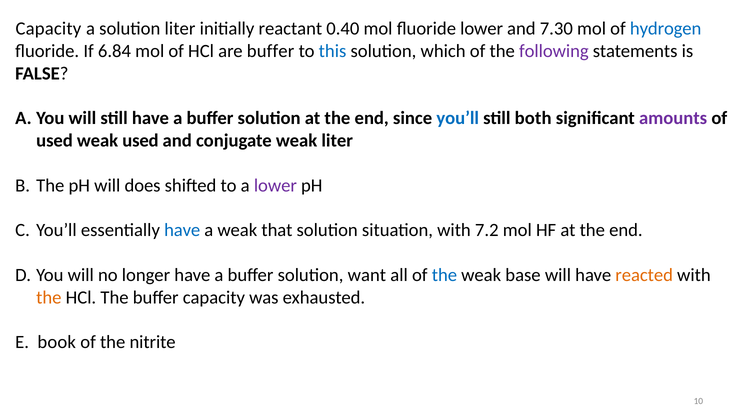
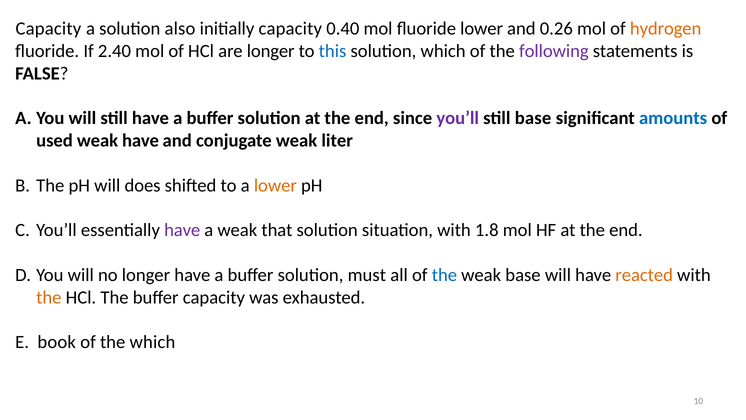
solution liter: liter -> also (180, 29)
initially reactant: reactant -> capacity (290, 29)
7.30: 7.30 -> 0.26 (556, 29)
hydrogen colour: blue -> orange (666, 29)
6.84: 6.84 -> 2.40 (114, 51)
are buffer: buffer -> longer (271, 51)
you’ll colour: blue -> purple (458, 118)
still both: both -> base (533, 118)
amounts colour: purple -> blue (673, 118)
weak used: used -> have (140, 141)
lower colour: purple -> orange (275, 185)
have colour: blue -> purple (182, 230)
7.2: 7.2 -> 1.8 (487, 230)
want: want -> must (367, 275)
the nitrite: nitrite -> which (152, 342)
